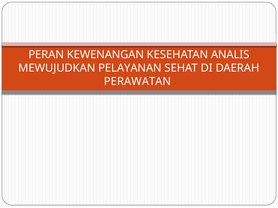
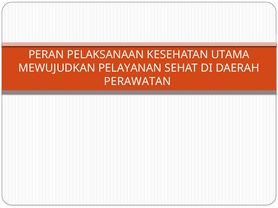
KEWENANGAN: KEWENANGAN -> PELAKSANAAN (105, 55)
ANALIS: ANALIS -> UTAMA (230, 55)
